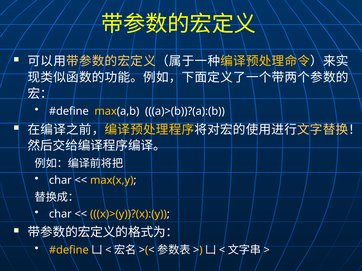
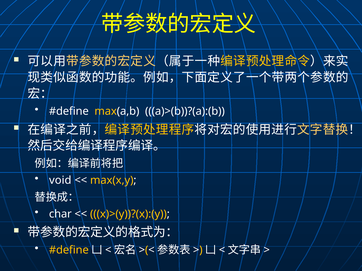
char: char -> void (60, 181)
